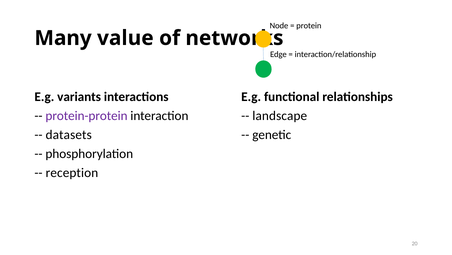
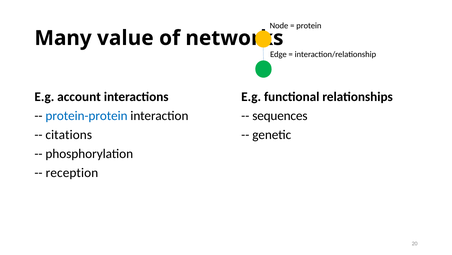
variants: variants -> account (79, 97)
protein-protein colour: purple -> blue (86, 115)
landscape: landscape -> sequences (280, 115)
datasets: datasets -> citations (69, 134)
